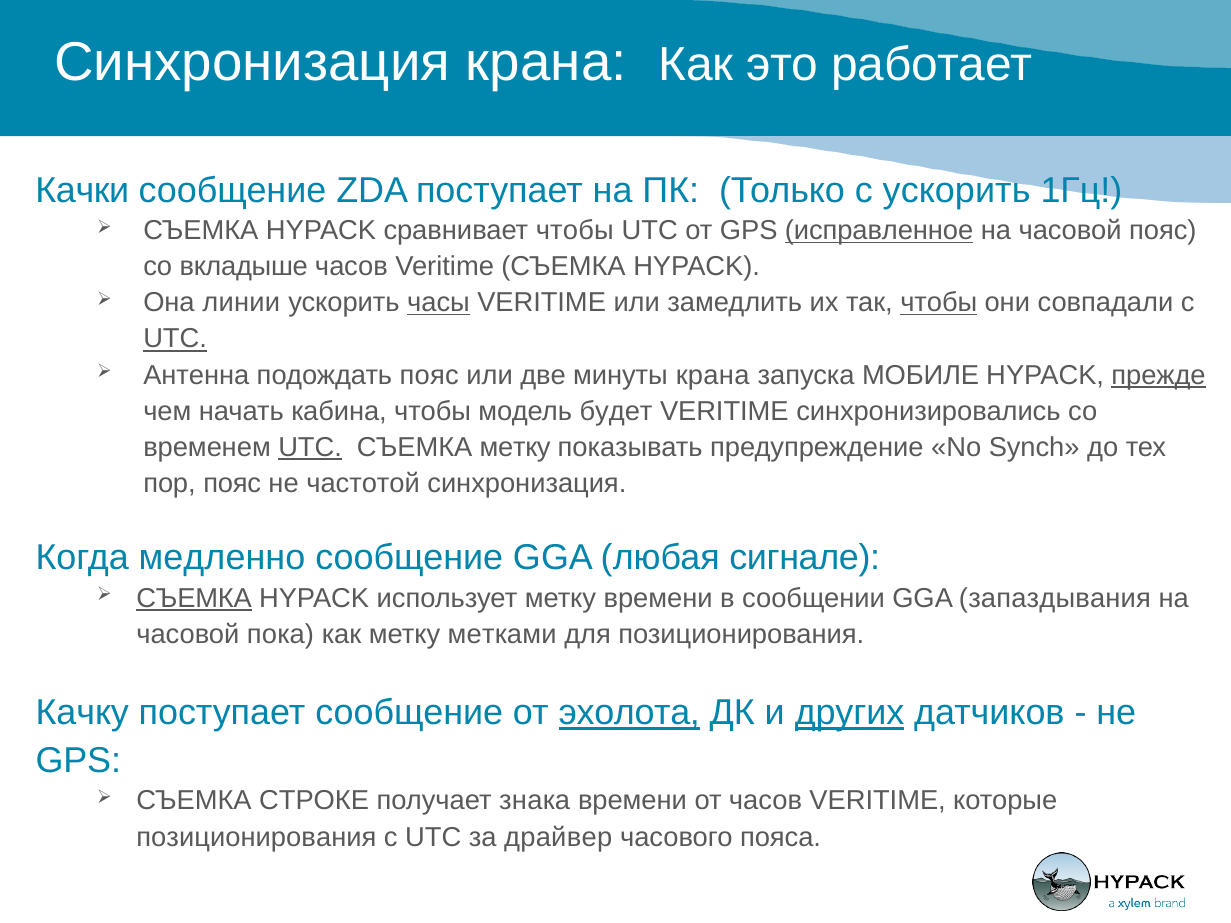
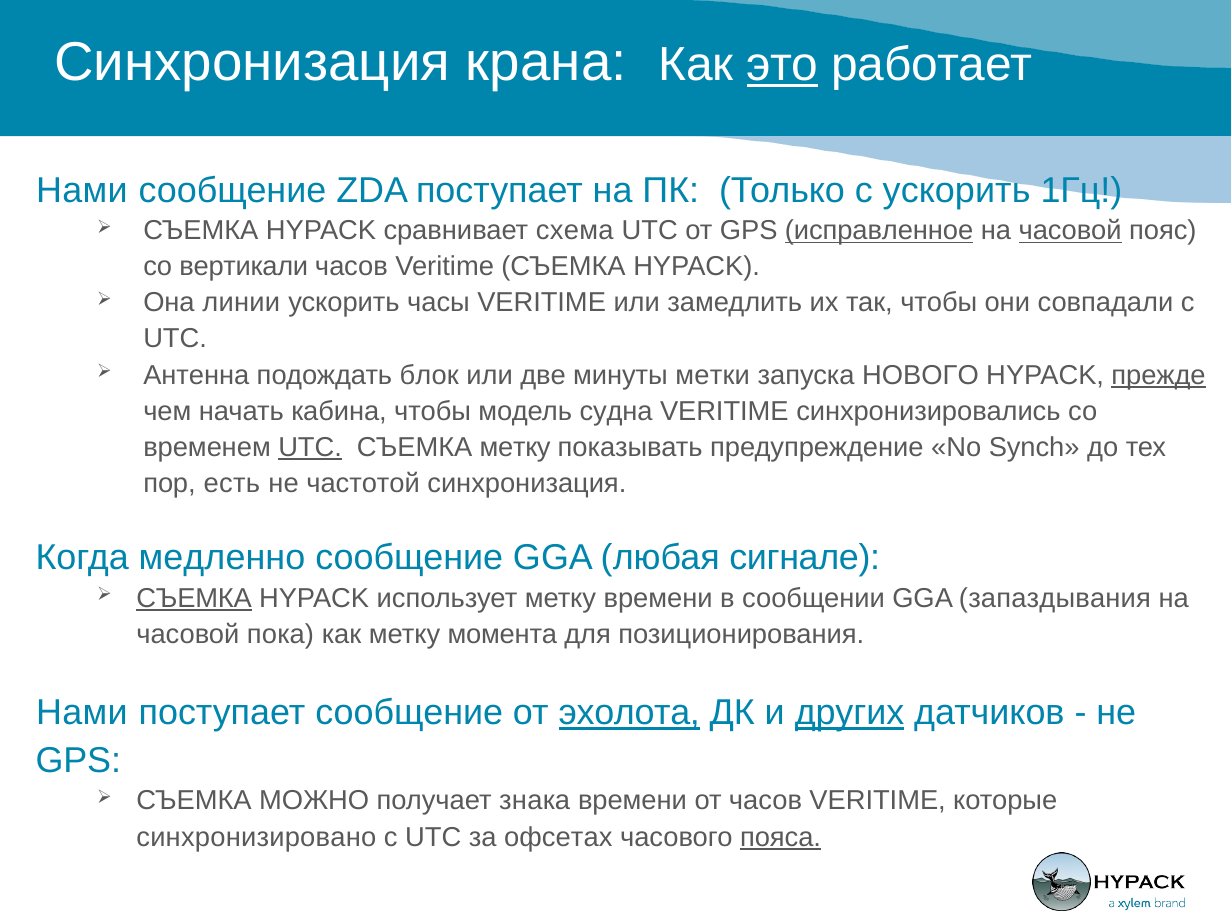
это underline: none -> present (783, 65)
Качки: Качки -> Нами (82, 190)
сравнивает чтобы: чтобы -> схема (575, 231)
часовой underline: none -> present (1070, 231)
вкладыше: вкладыше -> вертикали (244, 267)
часы underline: present -> none (438, 303)
чтобы underline: present -> none (939, 303)
UTC underline: present -> none (175, 339)
подождать пояс: пояс -> блок (429, 375)
минуты крана: крана -> метки (713, 375)
МОБИЛЕ: МОБИЛЕ -> НОВОГО (920, 375)
будет: будет -> судна (616, 411)
пор пояс: пояс -> есть (232, 483)
метками: метками -> момента (502, 634)
Качку: Качку -> Нами (82, 713)
СТРОКЕ: СТРОКЕ -> МОЖНО (314, 801)
позиционирования: позиционирования -> синхронизировано (256, 837)
драйвер: драйвер -> офсетах (558, 837)
пояса underline: none -> present (781, 837)
